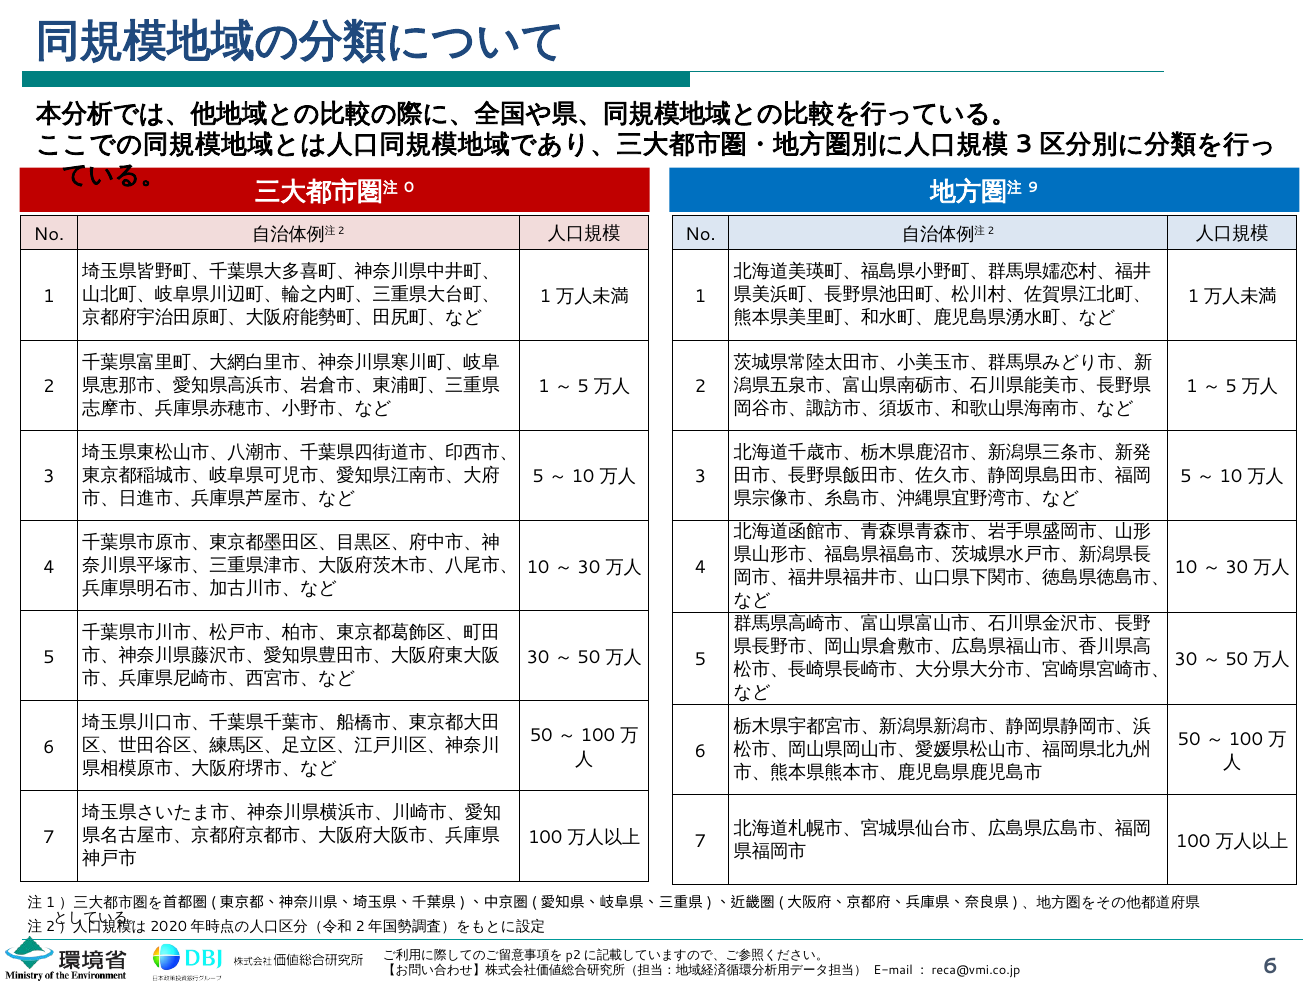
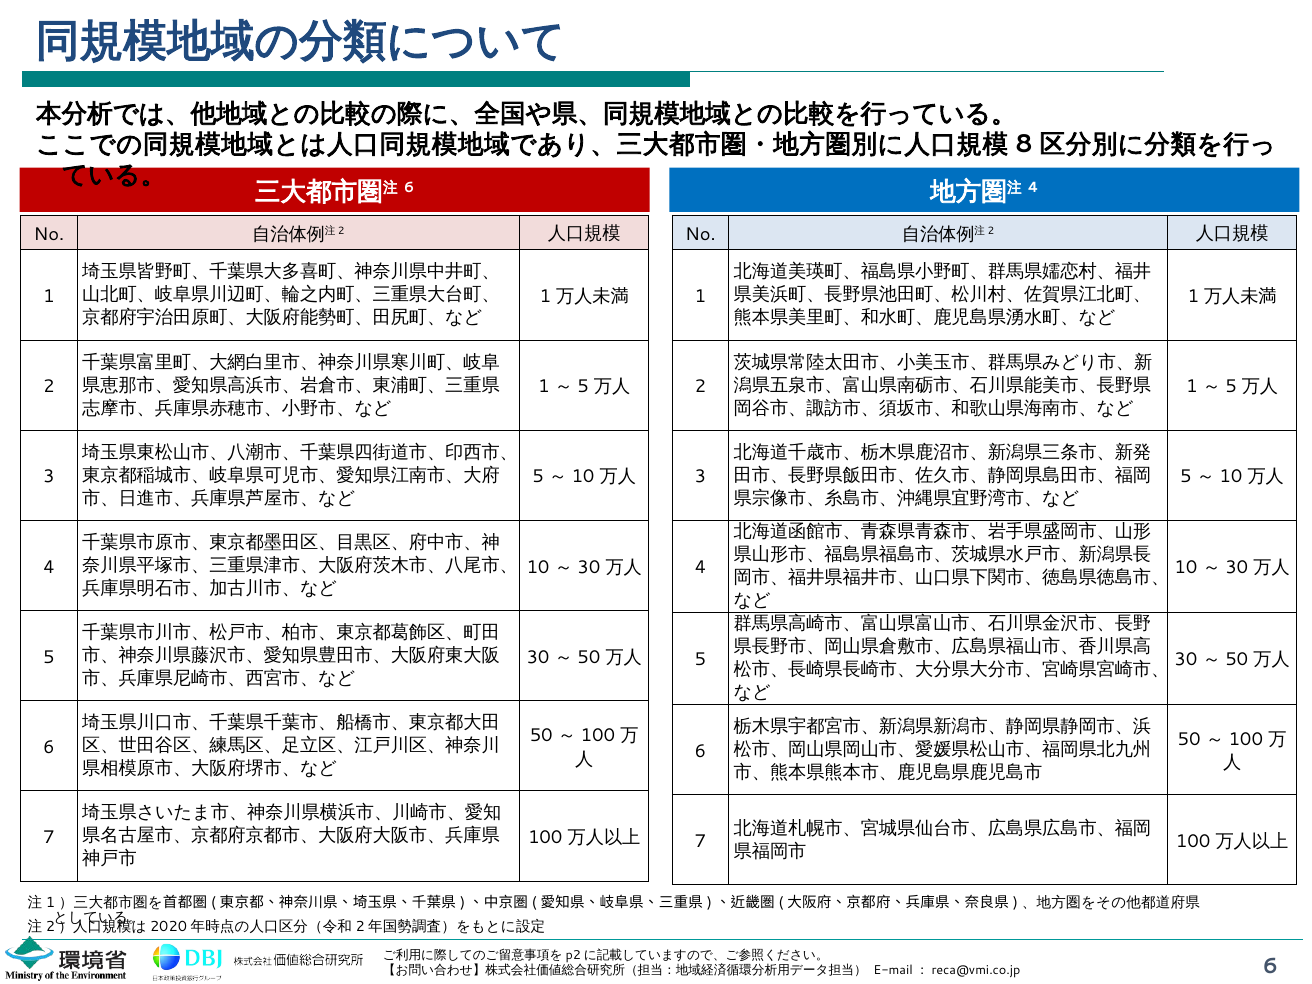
3: 3 -> 8 (1024, 144)
0: 0 -> 6 (409, 187)
9: 9 -> 4 (1033, 187)
